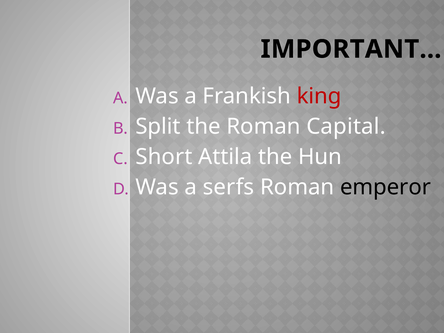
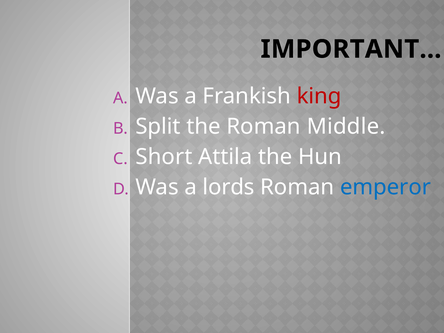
Capital: Capital -> Middle (346, 127)
serfs: serfs -> lords (229, 187)
emperor colour: black -> blue (385, 187)
